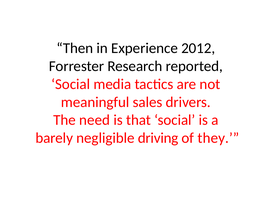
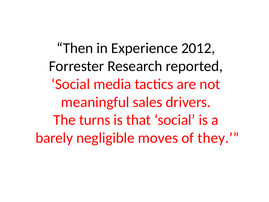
need: need -> turns (95, 120)
driving: driving -> moves (158, 138)
